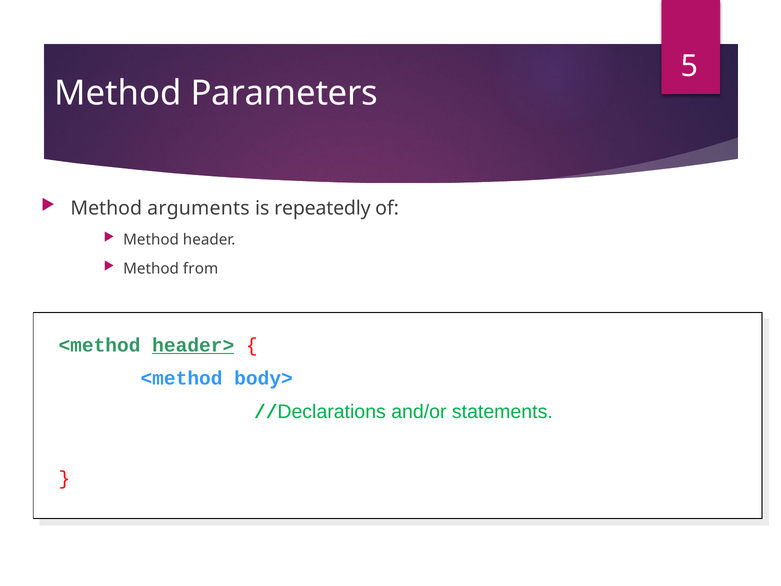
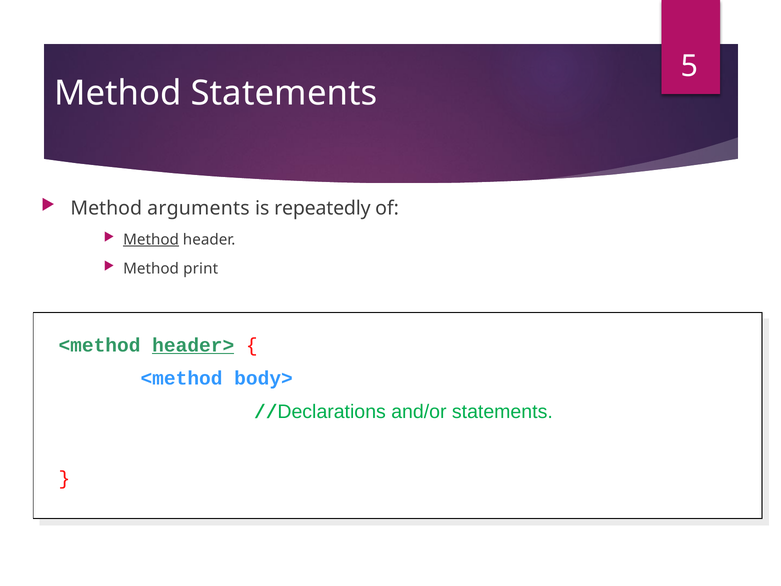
Method Parameters: Parameters -> Statements (284, 93)
Method underline: none -> present (151, 239)
from: from -> print (201, 269)
